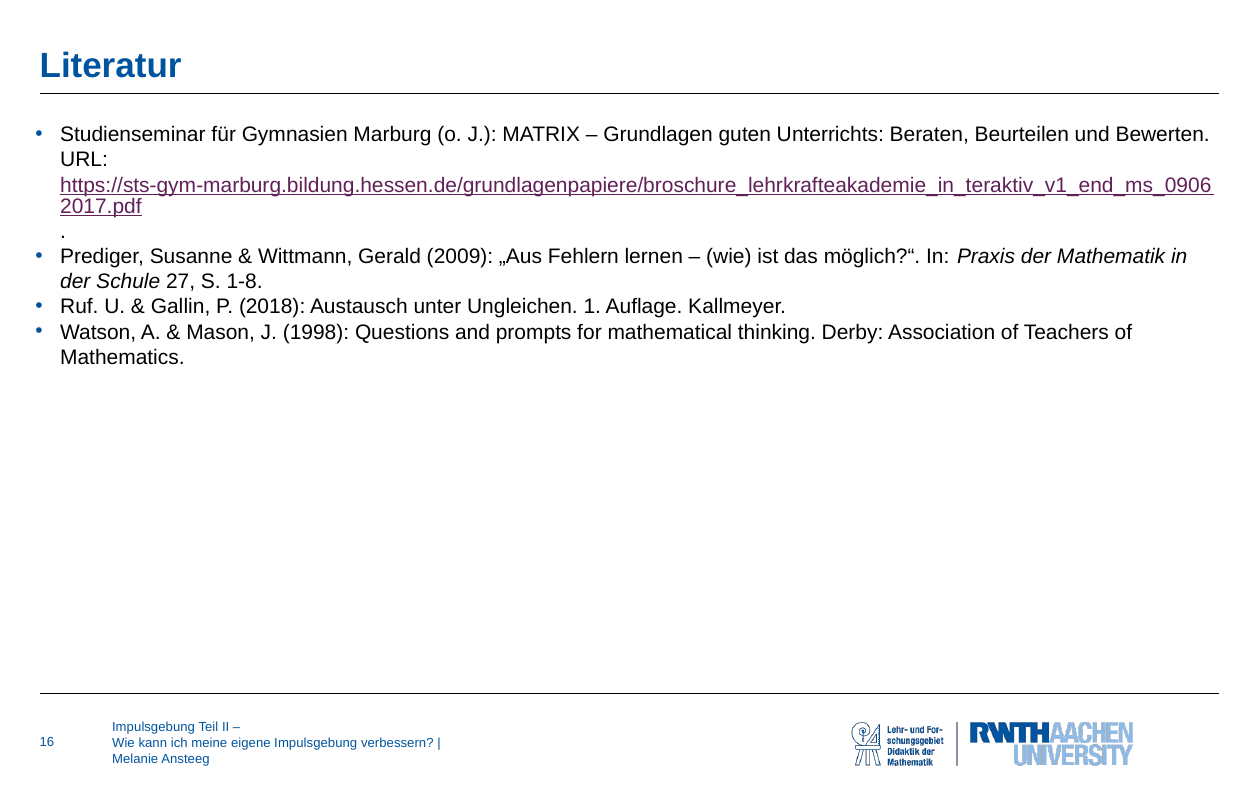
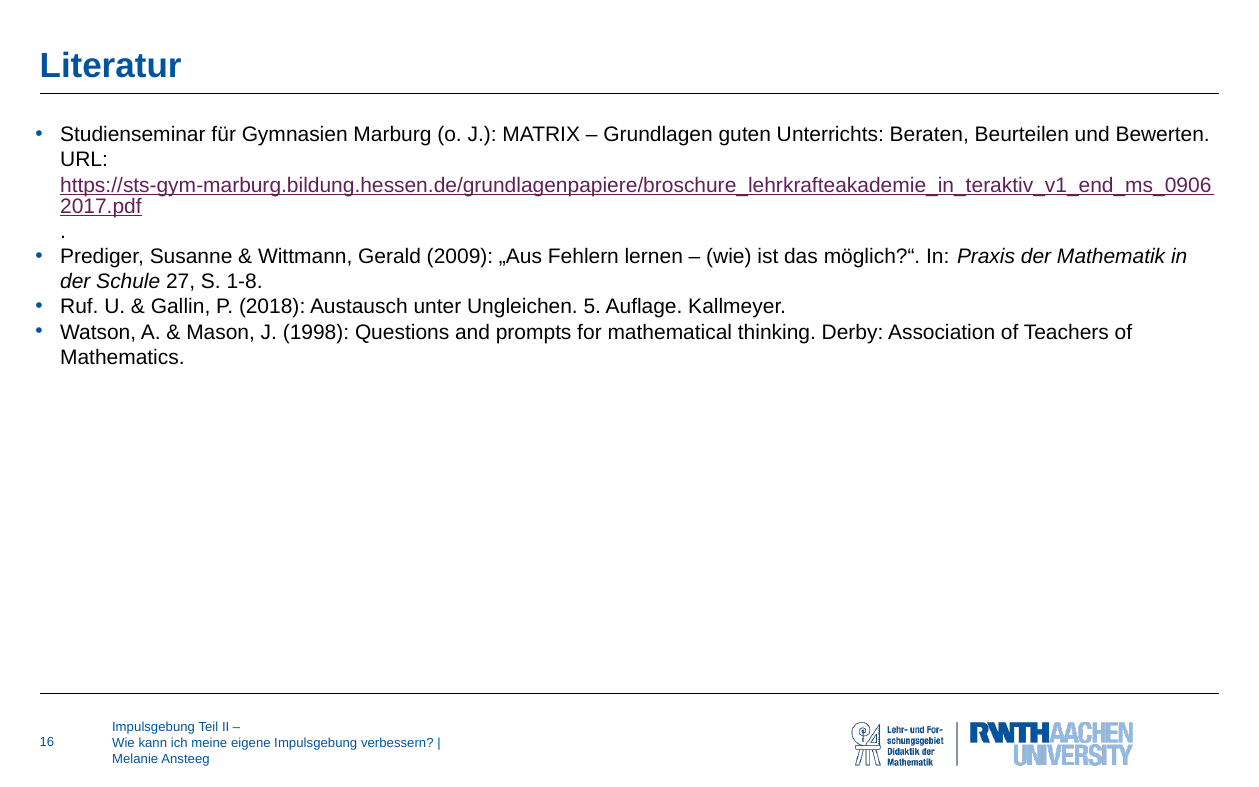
1: 1 -> 5 (592, 307)
